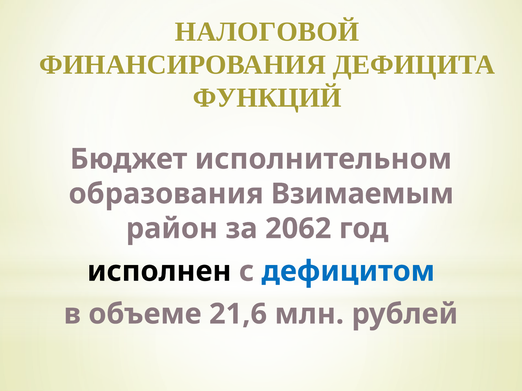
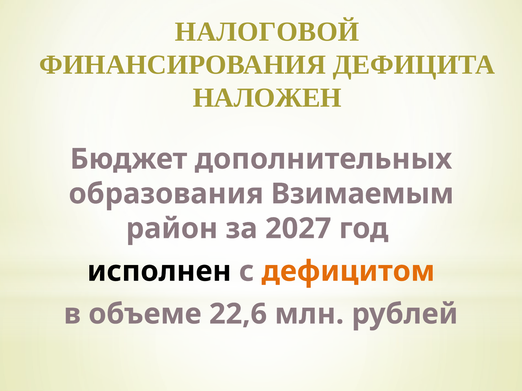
ФУНКЦИЙ: ФУНКЦИЙ -> НАЛОЖЕН (267, 98)
исполнительном: исполнительном -> дополнительных (323, 159)
2062: 2062 -> 2027 (298, 229)
дефицитом colour: blue -> orange (348, 272)
21,6: 21,6 -> 22,6 (238, 314)
